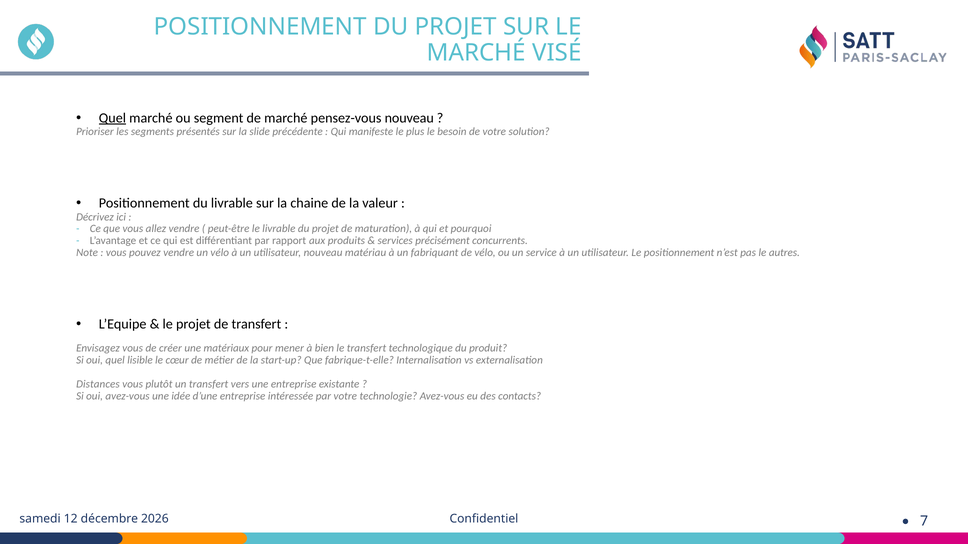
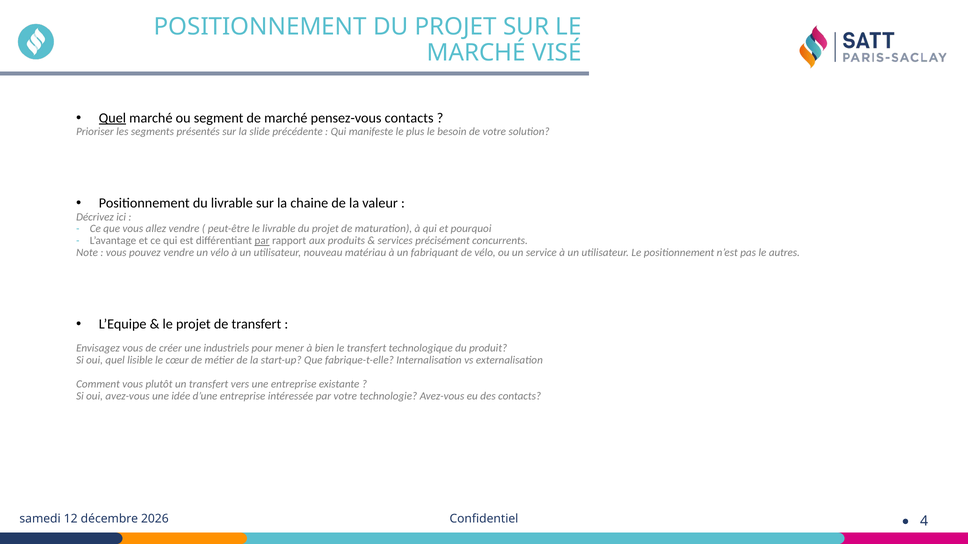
pensez-vous nouveau: nouveau -> contacts (409, 118)
par underline: none -> present (262, 241)
matériaux: matériaux -> industriels (226, 348)
Distances: Distances -> Comment (98, 384)
7: 7 -> 4 (924, 521)
